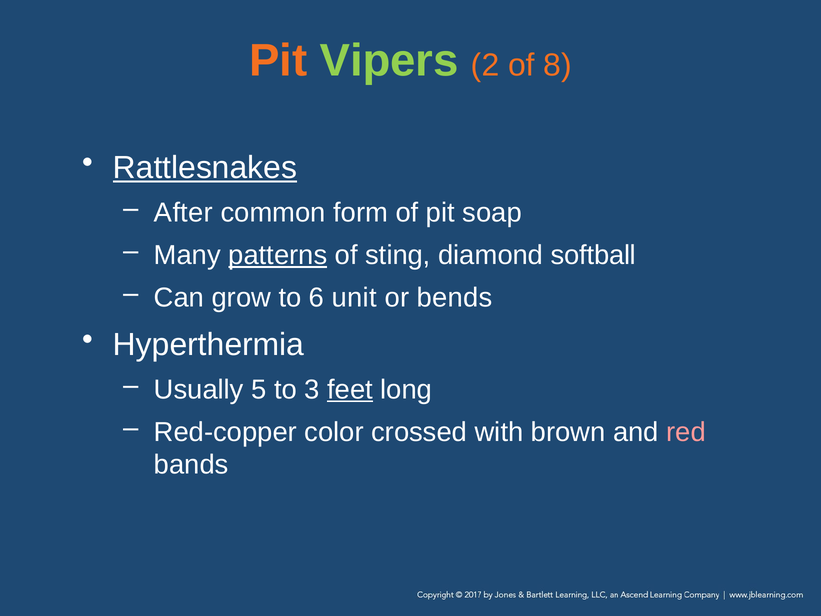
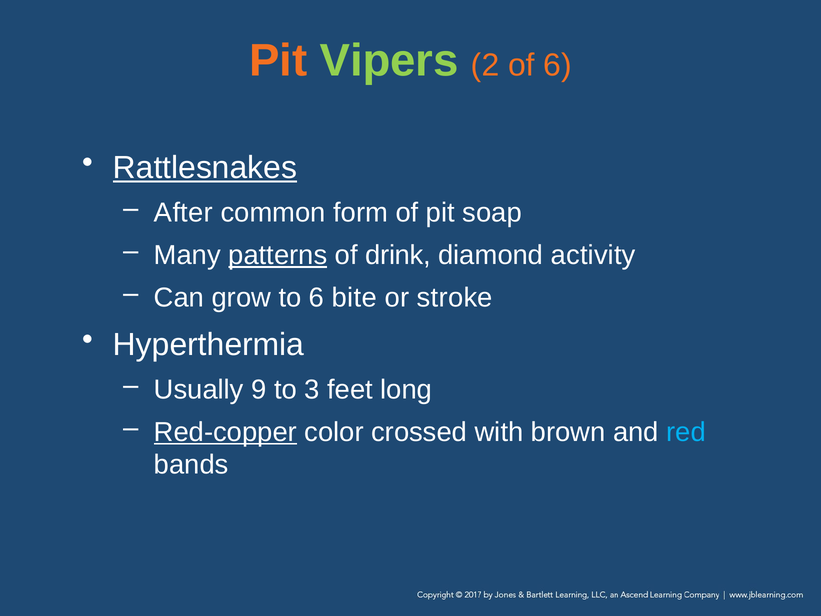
of 8: 8 -> 6 (558, 65)
sting: sting -> drink (398, 255)
softball: softball -> activity (593, 255)
unit: unit -> bite (354, 297)
bends: bends -> stroke (455, 297)
5: 5 -> 9 (259, 389)
feet underline: present -> none (350, 389)
Red-copper underline: none -> present (225, 432)
red colour: pink -> light blue (686, 432)
